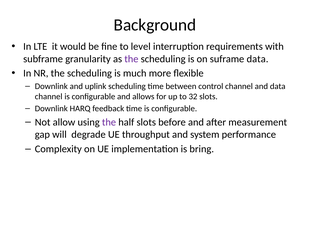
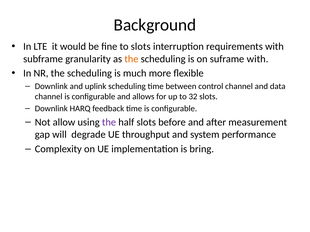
to level: level -> slots (141, 47)
the colour: purple -> orange (131, 59)
suframe data: data -> with (258, 59)
